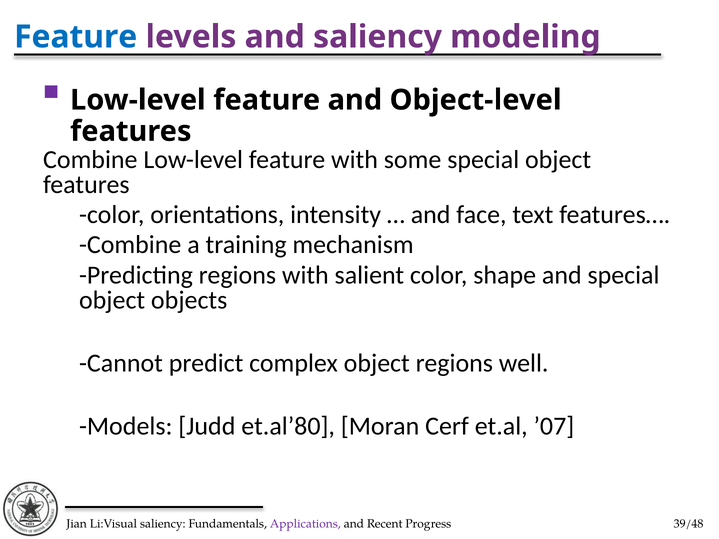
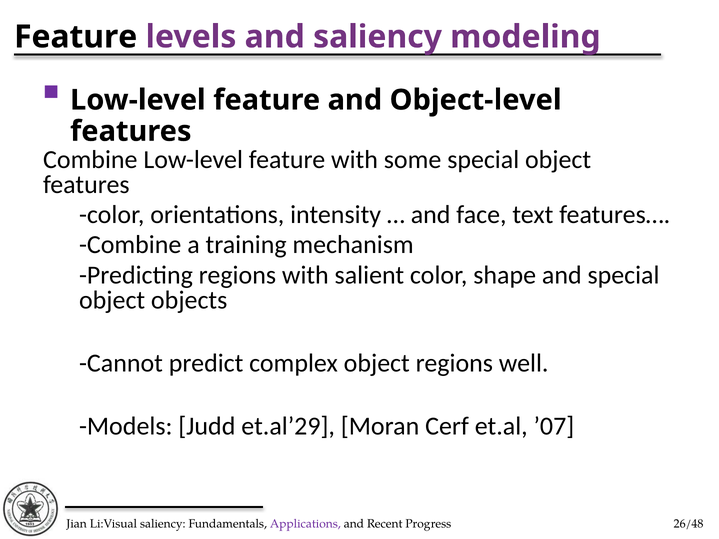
Feature colour: blue -> black (76, 37)
et.al’80: et.al’80 -> et.al’29 (288, 426)
39/48: 39/48 -> 26/48 (689, 524)
